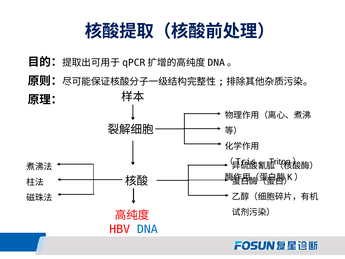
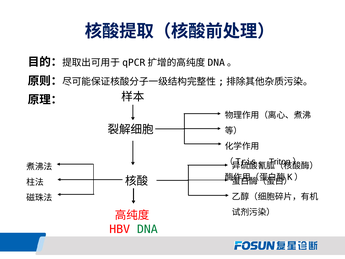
DNA colour: blue -> green (147, 229)
